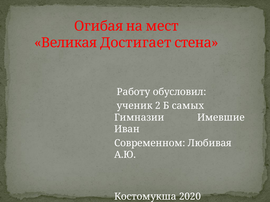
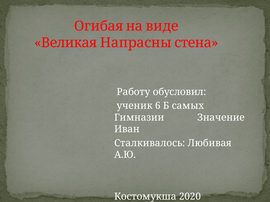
мест: мест -> виде (162, 26)
Достигает: Достигает -> Напрасны (136, 43)
2: 2 -> 6 (158, 106)
Имевшие: Имевшие -> Значение (221, 118)
Современном: Современном -> Сталкивалось (150, 143)
